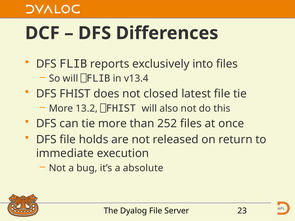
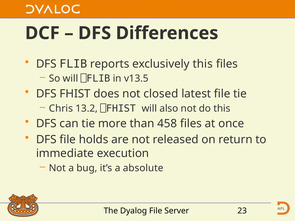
exclusively into: into -> this (203, 64)
v13.4: v13.4 -> v13.5 (136, 79)
More: More -> Chris (61, 108)
252: 252 -> 458 (167, 124)
